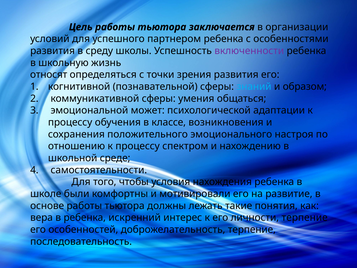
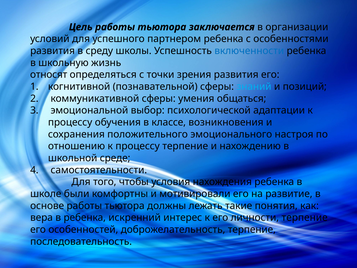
включенности colour: purple -> blue (249, 51)
образом: образом -> позиций (305, 87)
может: может -> выбор (148, 110)
процессу спектром: спектром -> терпение (185, 146)
